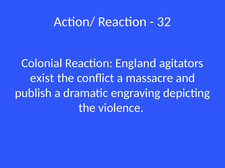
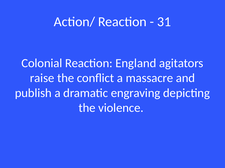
32: 32 -> 31 (164, 22)
exist: exist -> raise (42, 78)
